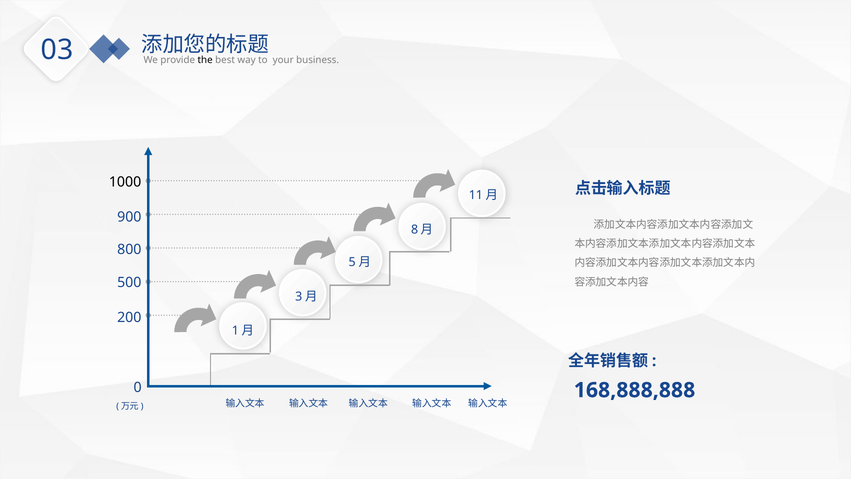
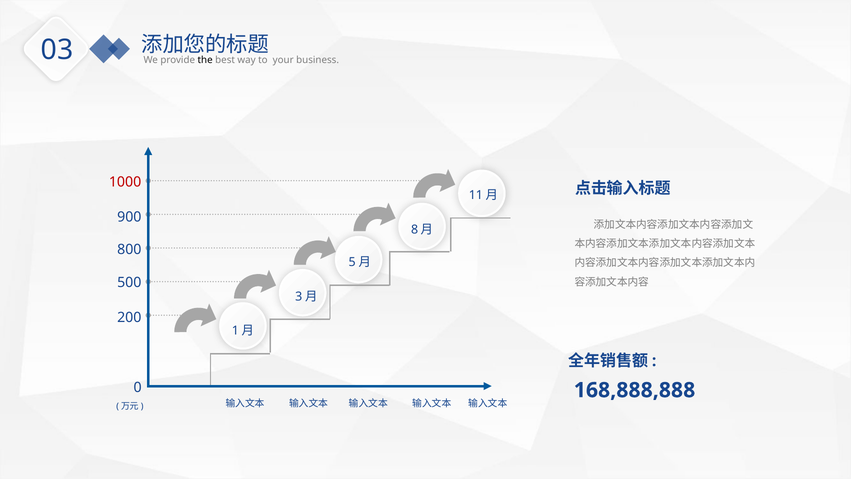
1000 colour: black -> red (125, 182)
